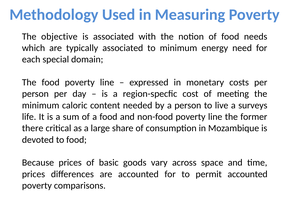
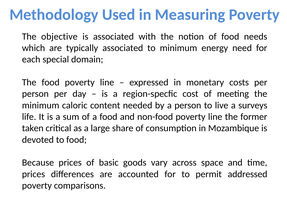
there: there -> taken (33, 128)
permit accounted: accounted -> addressed (248, 174)
